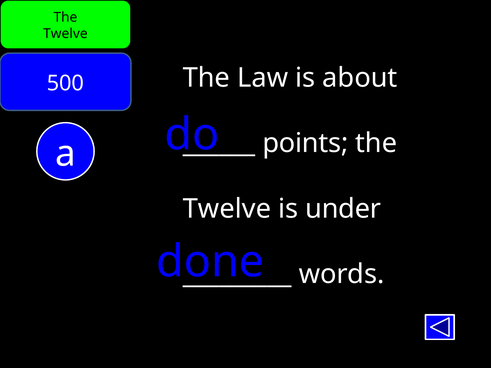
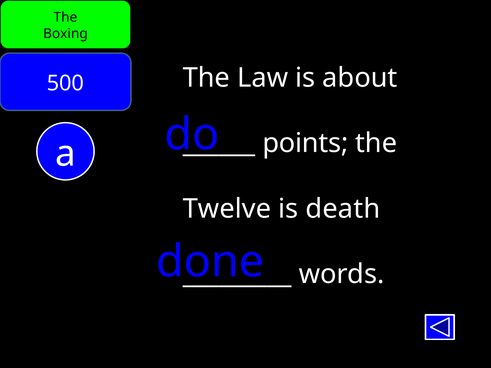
Twelve: Twelve -> Boxing (65, 34)
under: under -> death (343, 209)
